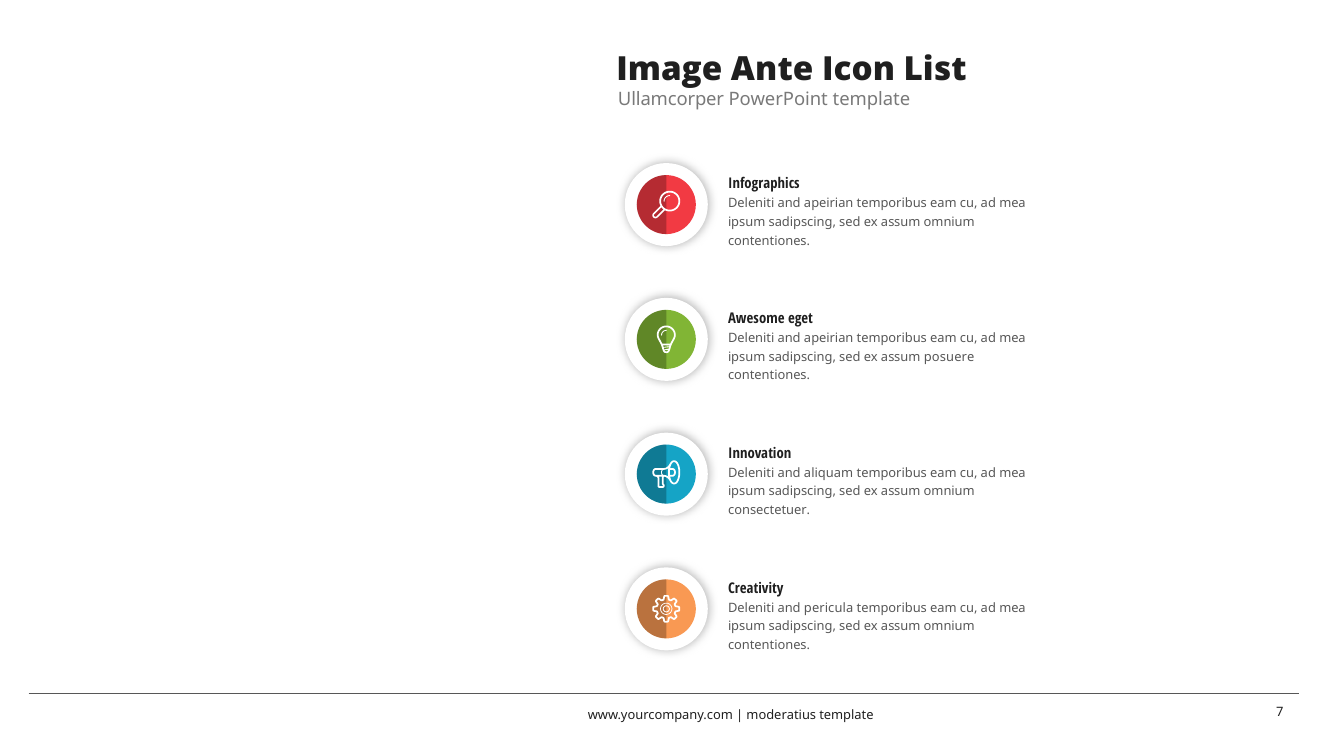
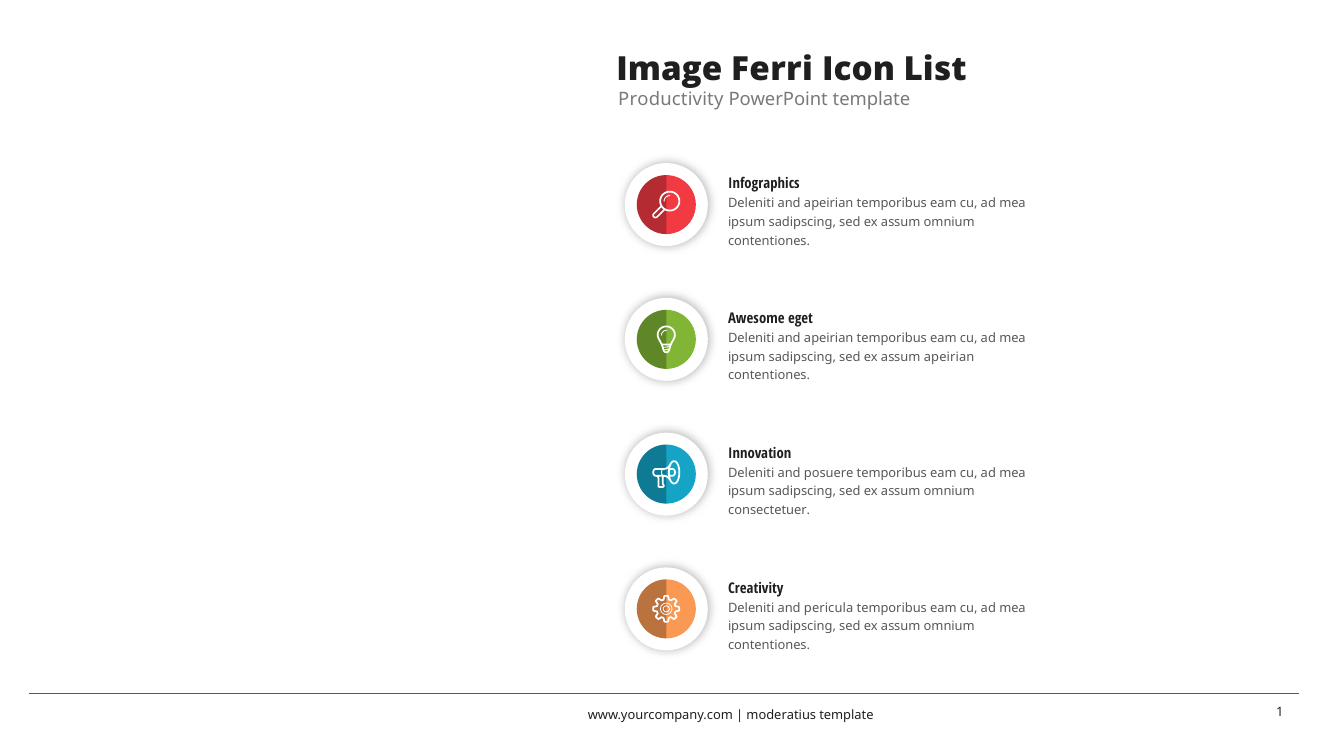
Ante: Ante -> Ferri (772, 70)
Ullamcorper: Ullamcorper -> Productivity (671, 100)
assum posuere: posuere -> apeirian (949, 357)
aliquam: aliquam -> posuere (829, 473)
7: 7 -> 1 (1280, 712)
